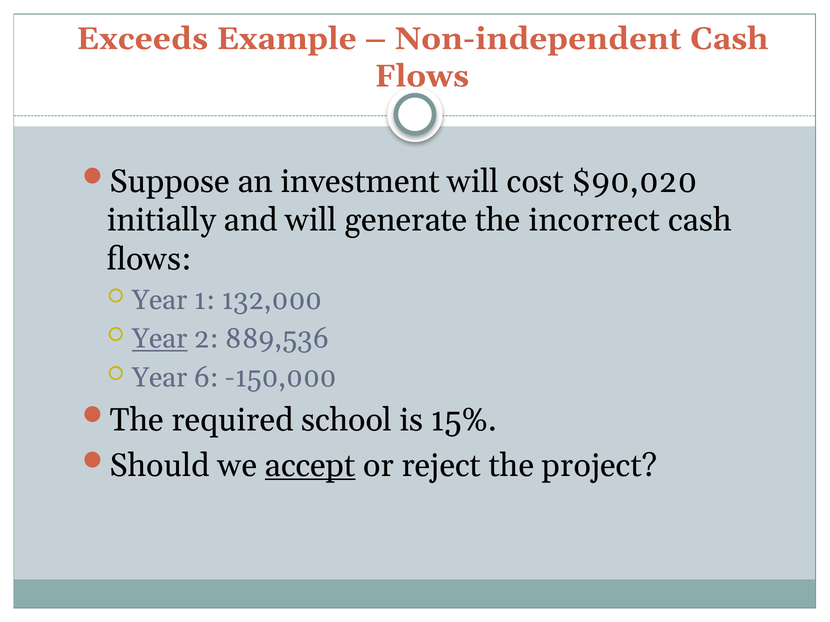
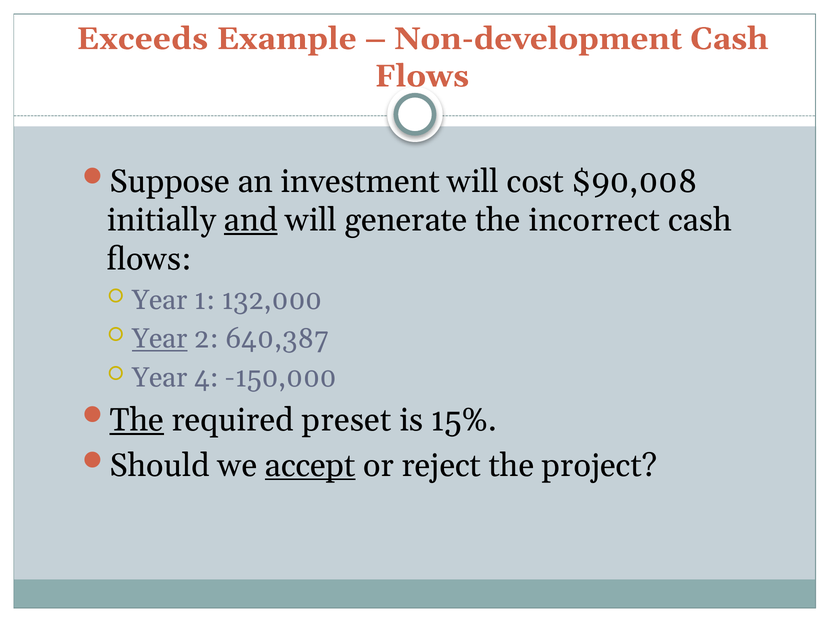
Non-independent: Non-independent -> Non-development (538, 39)
$90,020: $90,020 -> $90,008 (635, 182)
and underline: none -> present (251, 220)
889,536: 889,536 -> 640,387 (277, 339)
6: 6 -> 4 (206, 378)
The underline: none -> present (137, 421)
school: school -> preset (347, 421)
